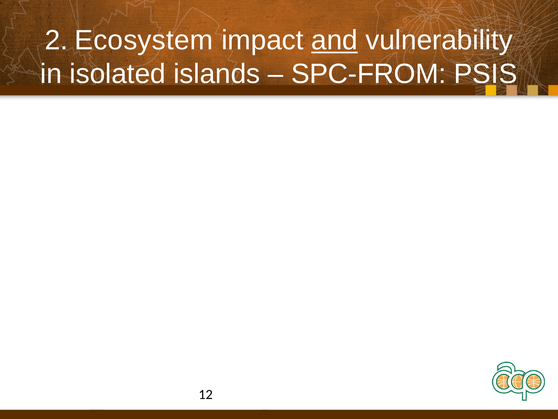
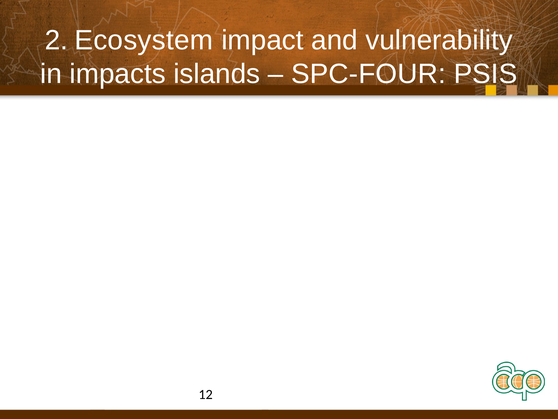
and underline: present -> none (335, 40)
isolated: isolated -> impacts (118, 74)
SPC-FROM: SPC-FROM -> SPC-FOUR (369, 74)
